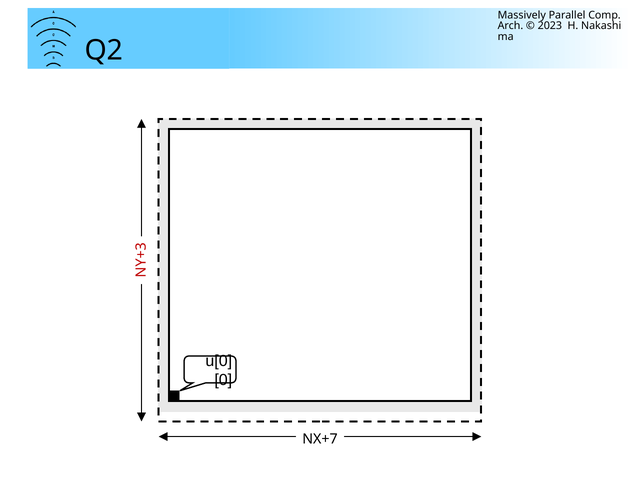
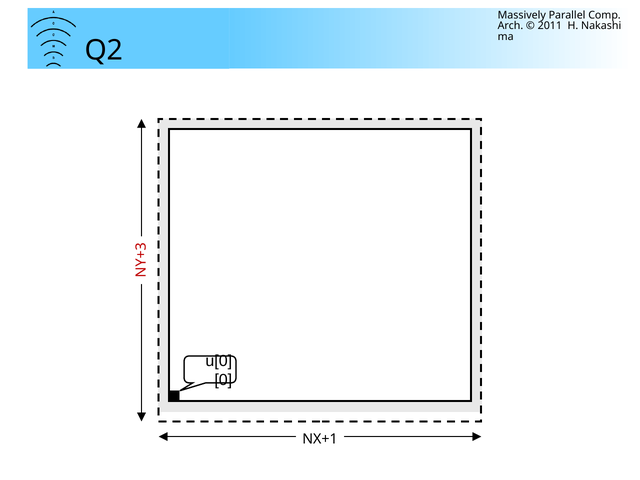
2023: 2023 -> 2011 (550, 26)
NX+7: NX+7 -> NX+1 (320, 439)
